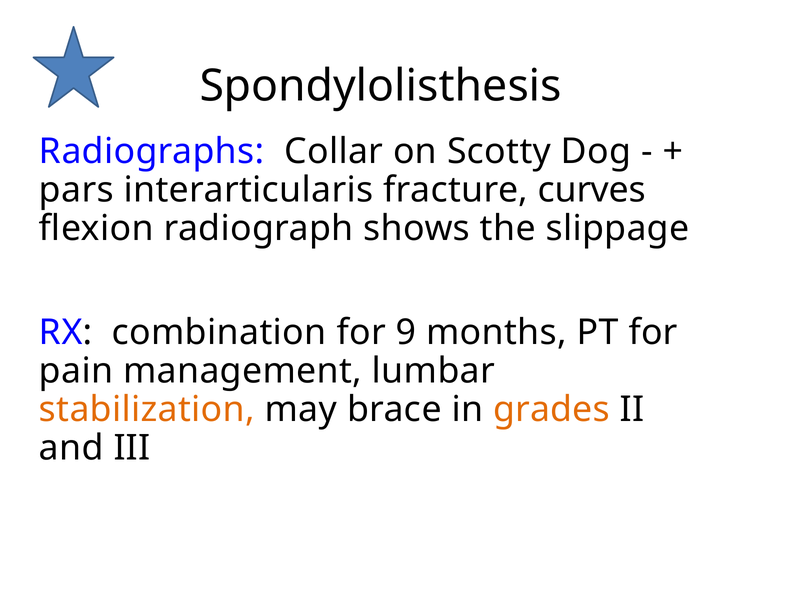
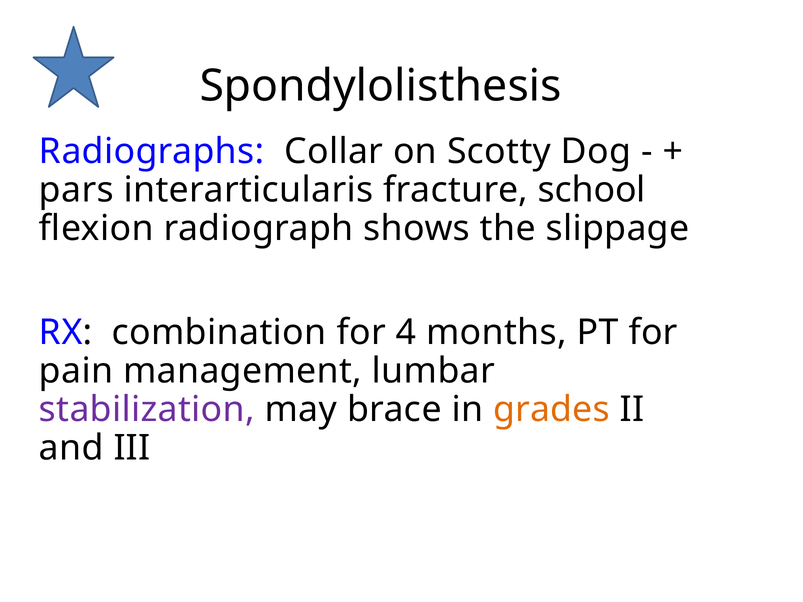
curves: curves -> school (592, 190)
9: 9 -> 4 (406, 333)
stabilization colour: orange -> purple (147, 410)
